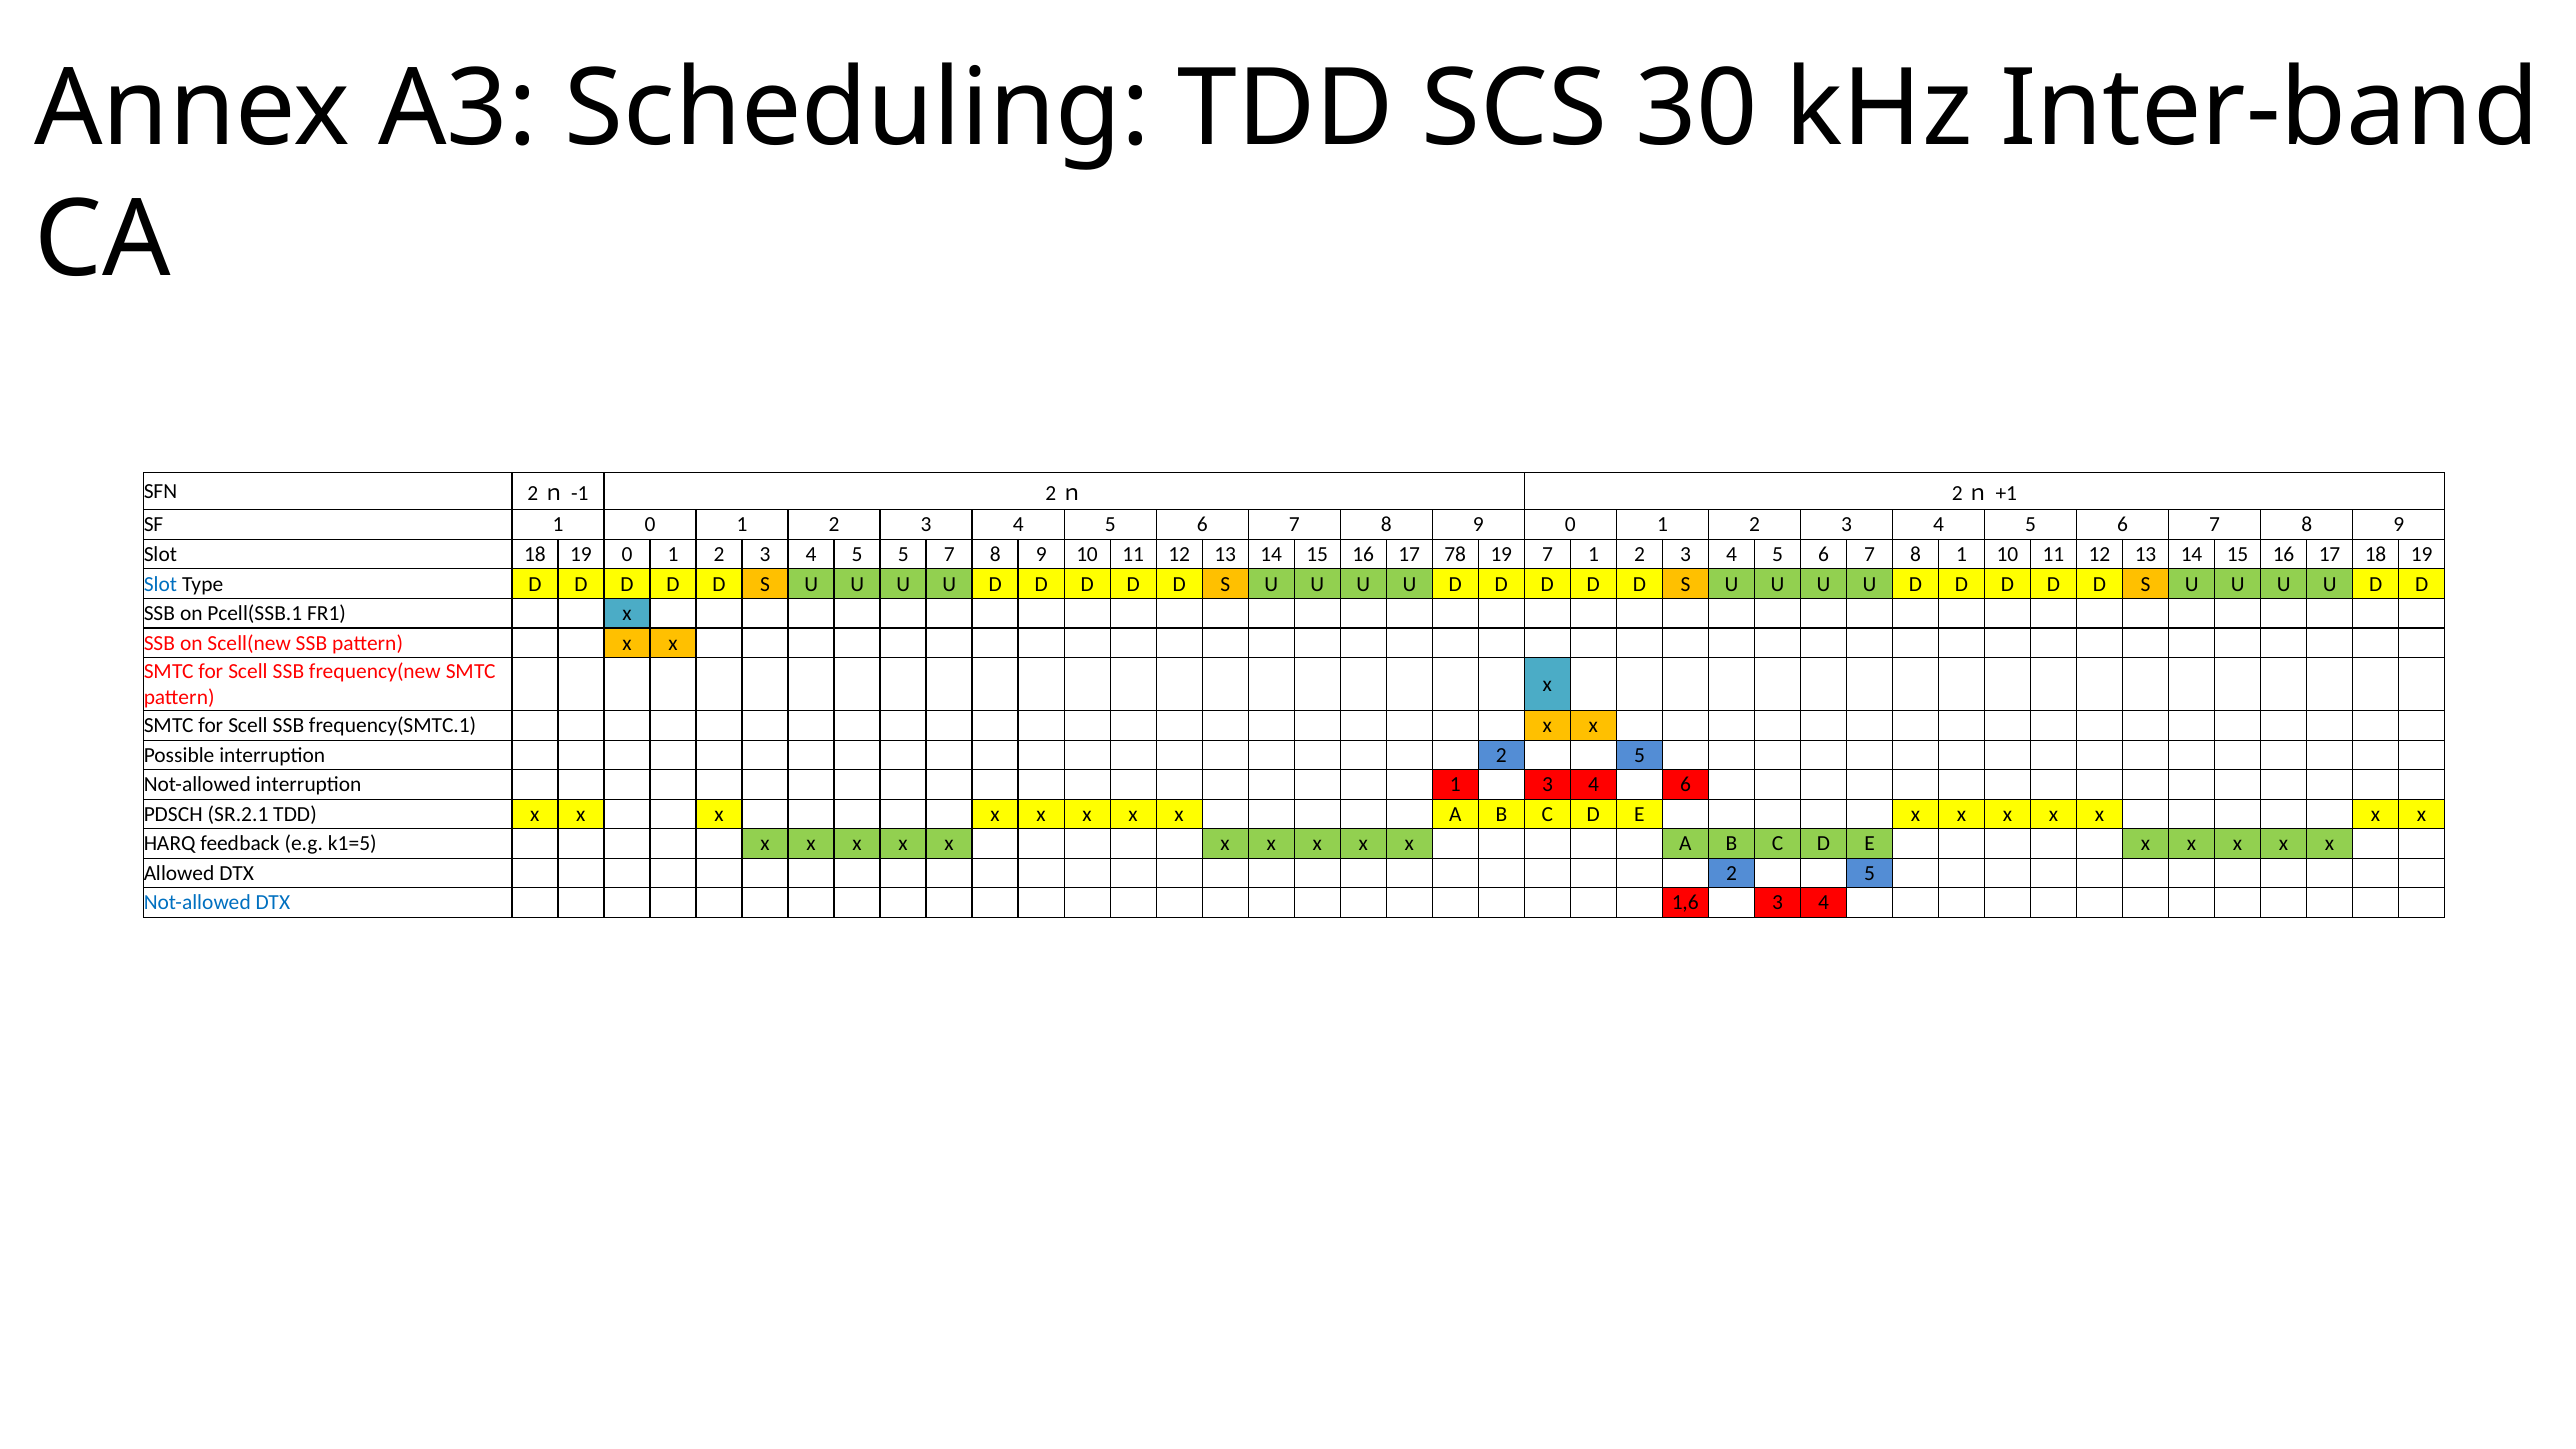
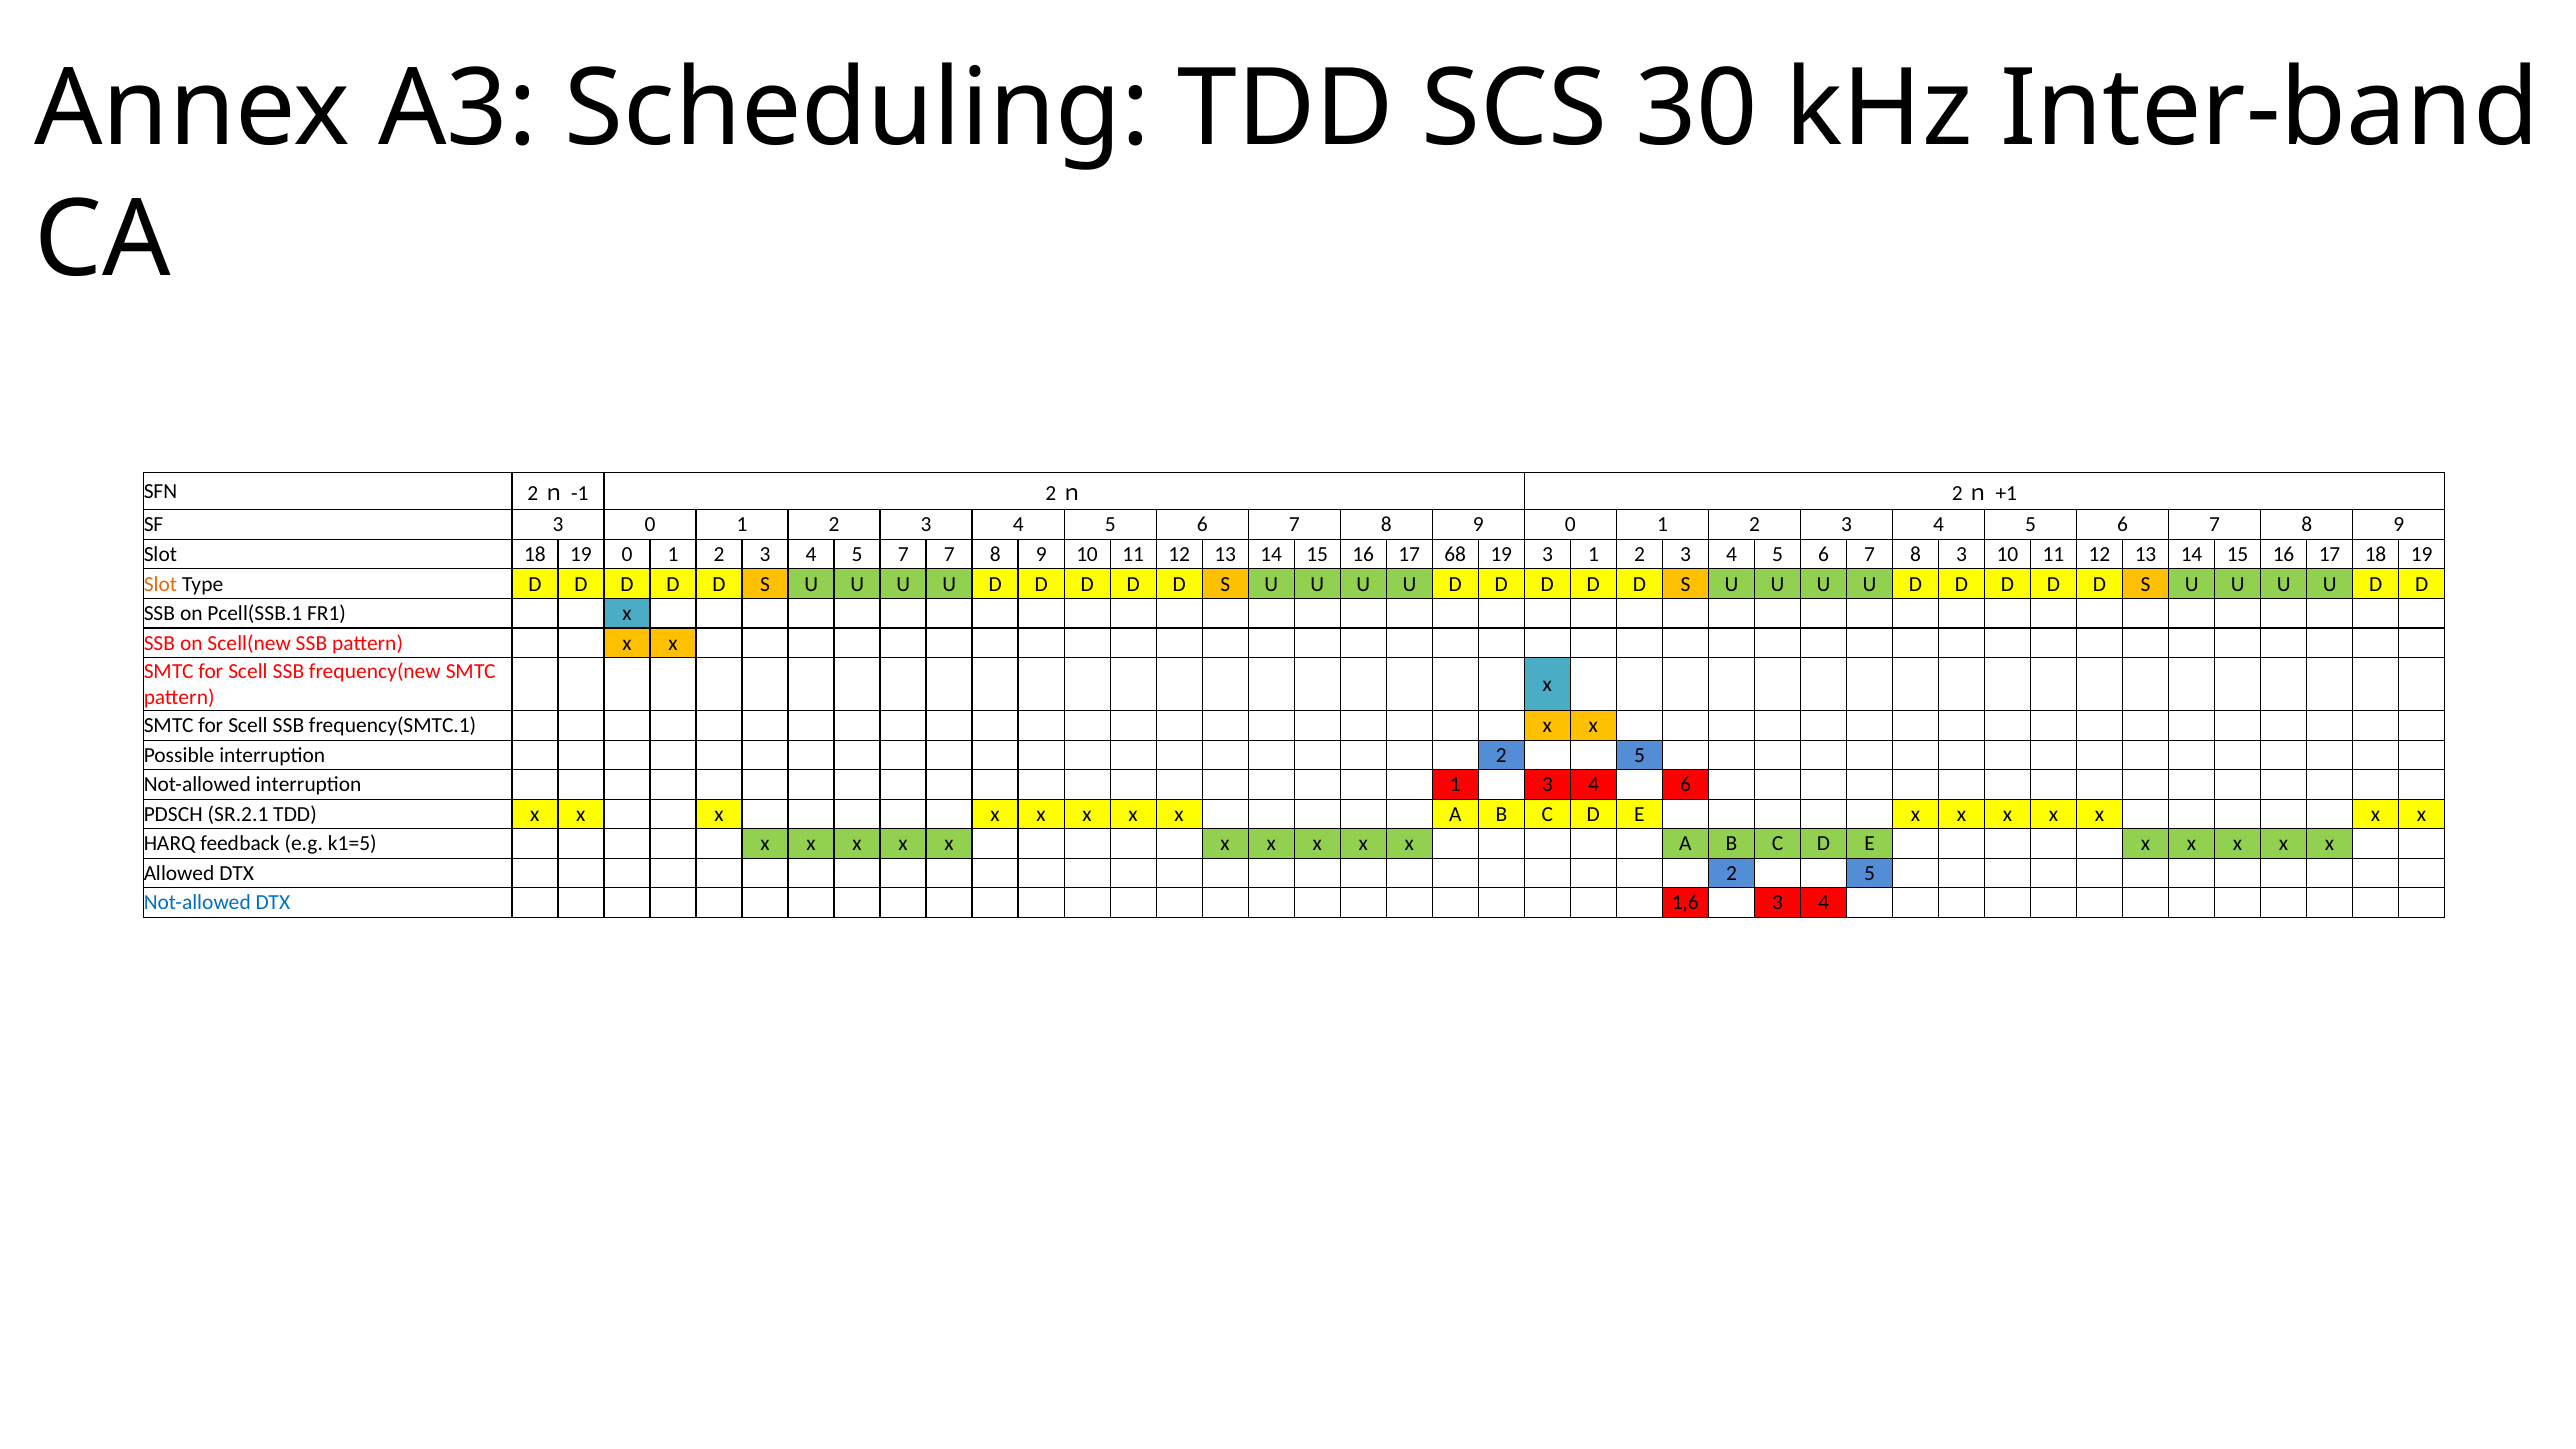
SF 1: 1 -> 3 (558, 525)
5 5: 5 -> 7 (903, 554)
78: 78 -> 68 (1455, 554)
19 7: 7 -> 3 (1547, 554)
8 1: 1 -> 3 (1962, 554)
Slot colour: blue -> orange (160, 584)
